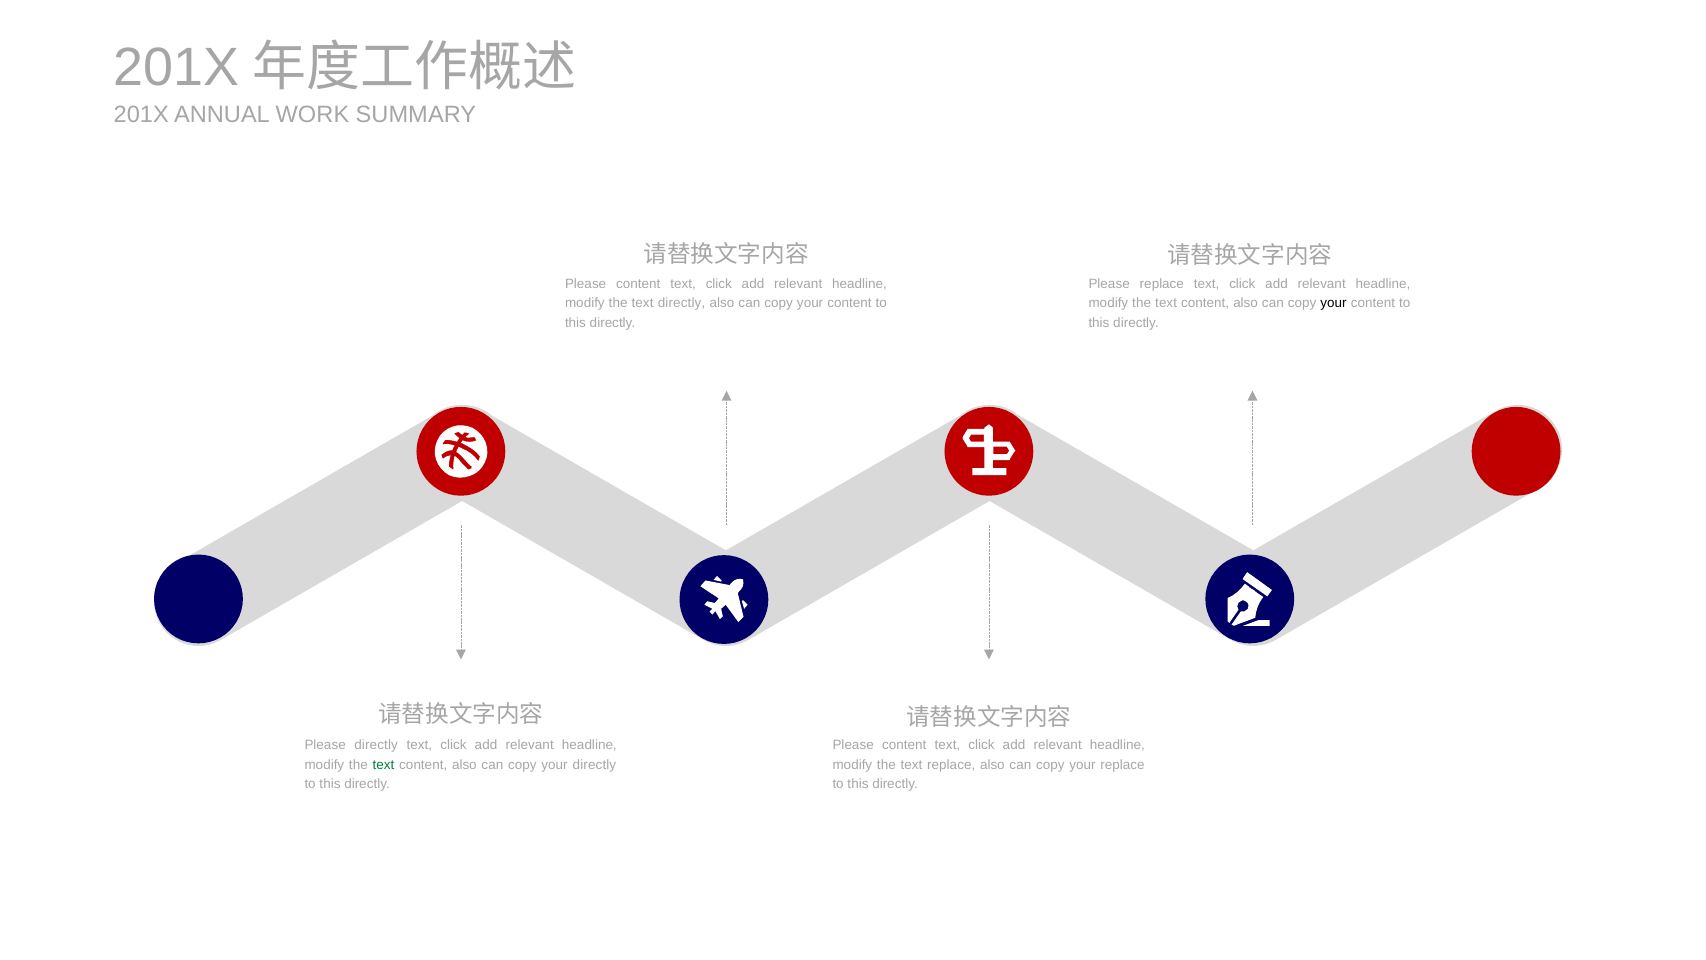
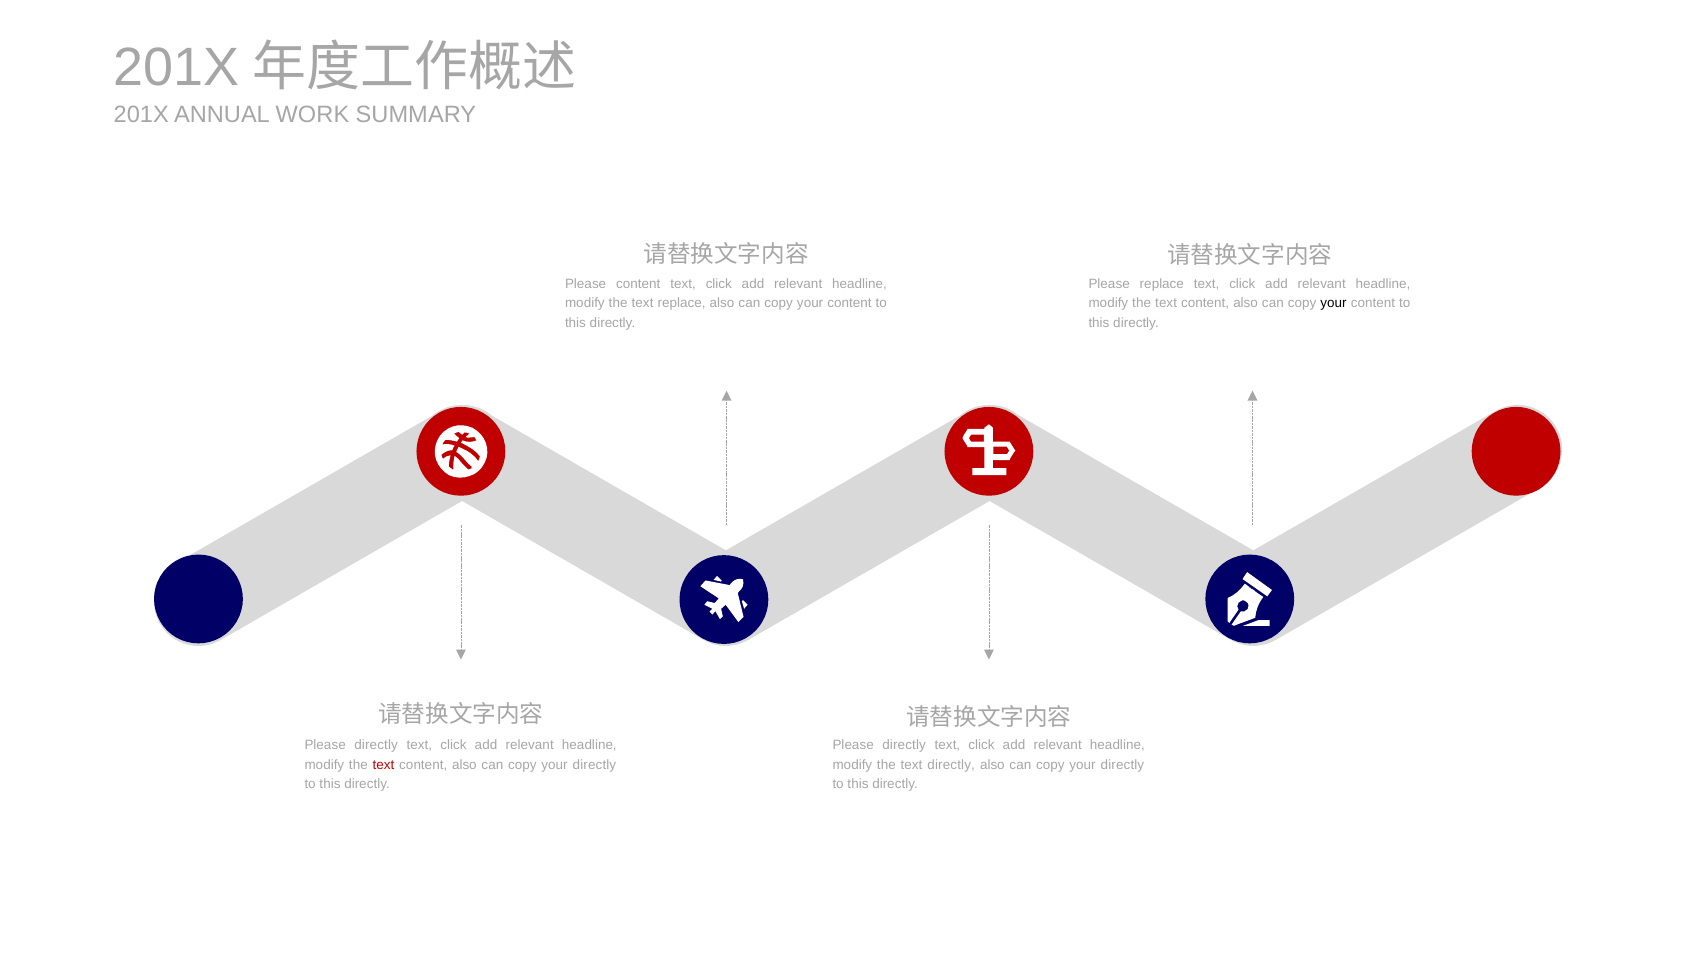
text directly: directly -> replace (682, 303)
content: content -> directly (904, 745)
text colour: green -> red (383, 764)
text replace: replace -> directly (951, 764)
replace: replace -> directly (1122, 764)
